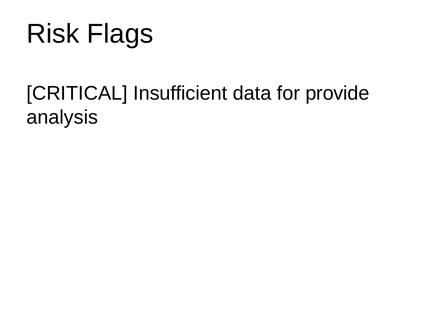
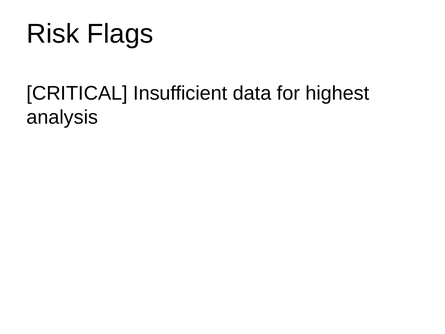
provide: provide -> highest (337, 93)
